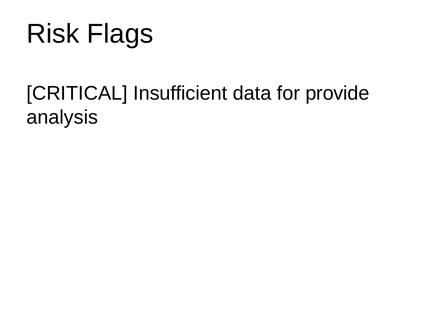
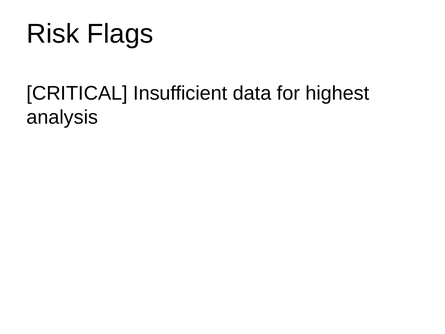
provide: provide -> highest (337, 93)
